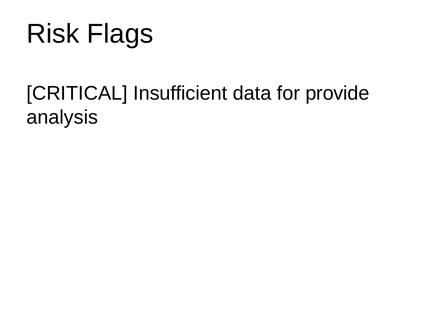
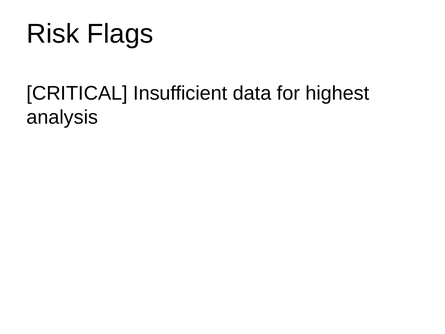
provide: provide -> highest (337, 93)
